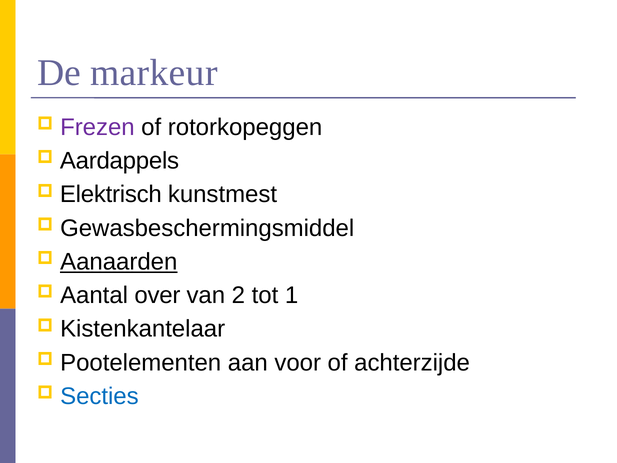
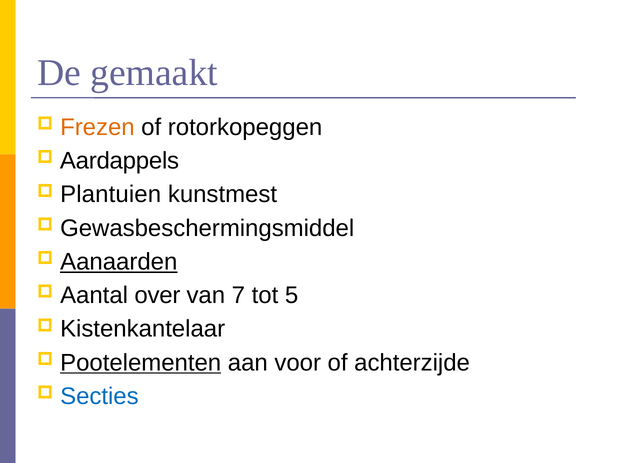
markeur: markeur -> gemaakt (154, 73)
Frezen colour: purple -> orange (97, 127)
Elektrisch: Elektrisch -> Plantuien (111, 194)
2: 2 -> 7 (238, 295)
1: 1 -> 5 (292, 295)
Pootelementen underline: none -> present (141, 362)
